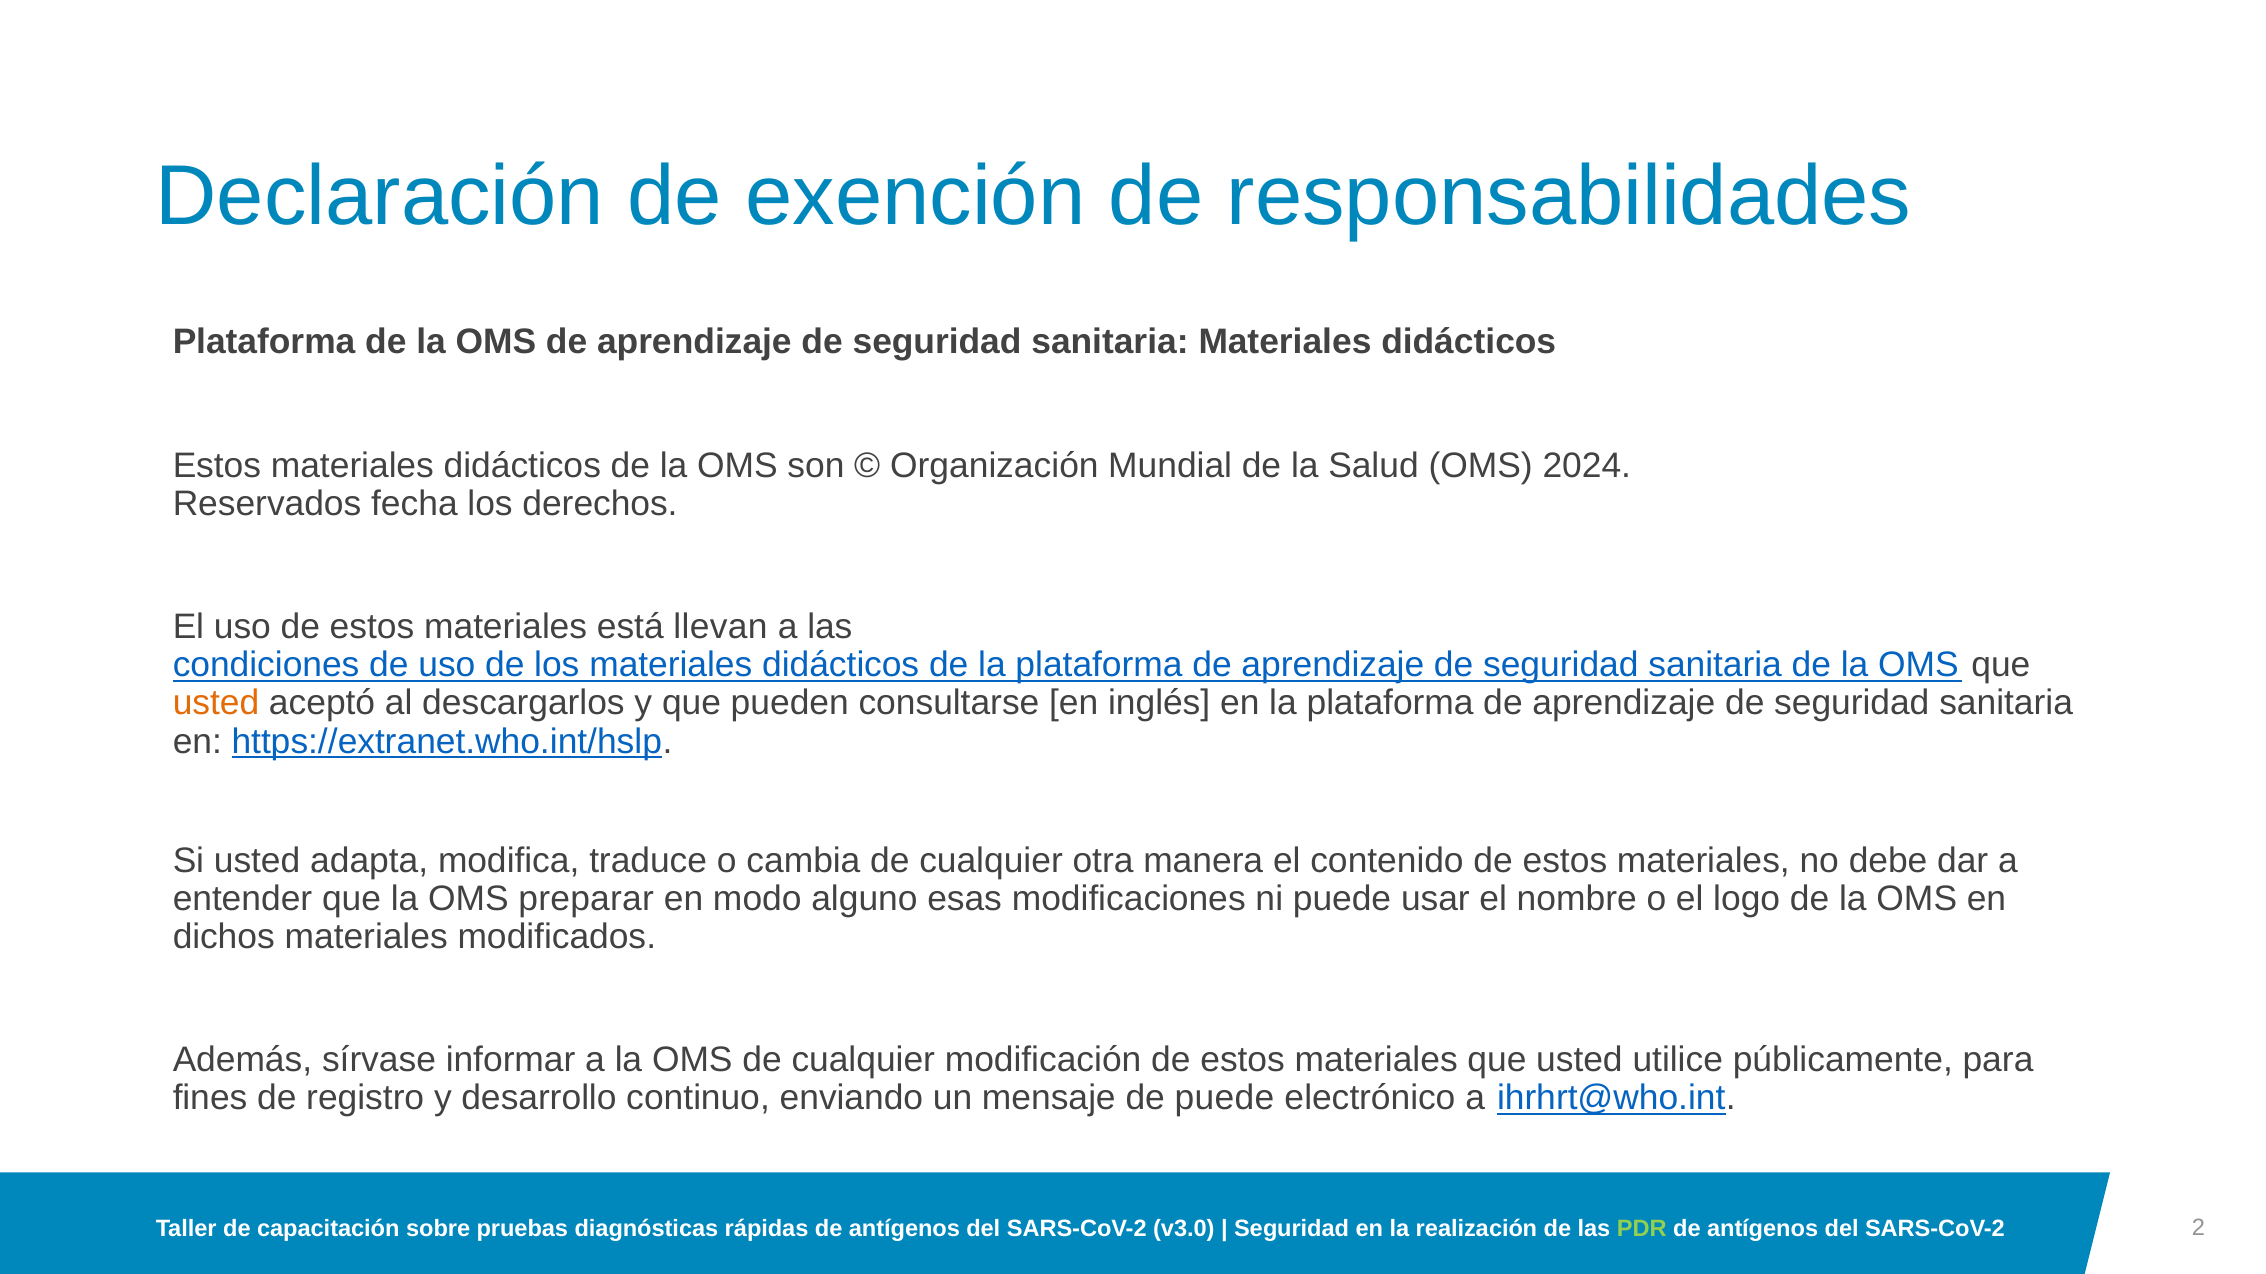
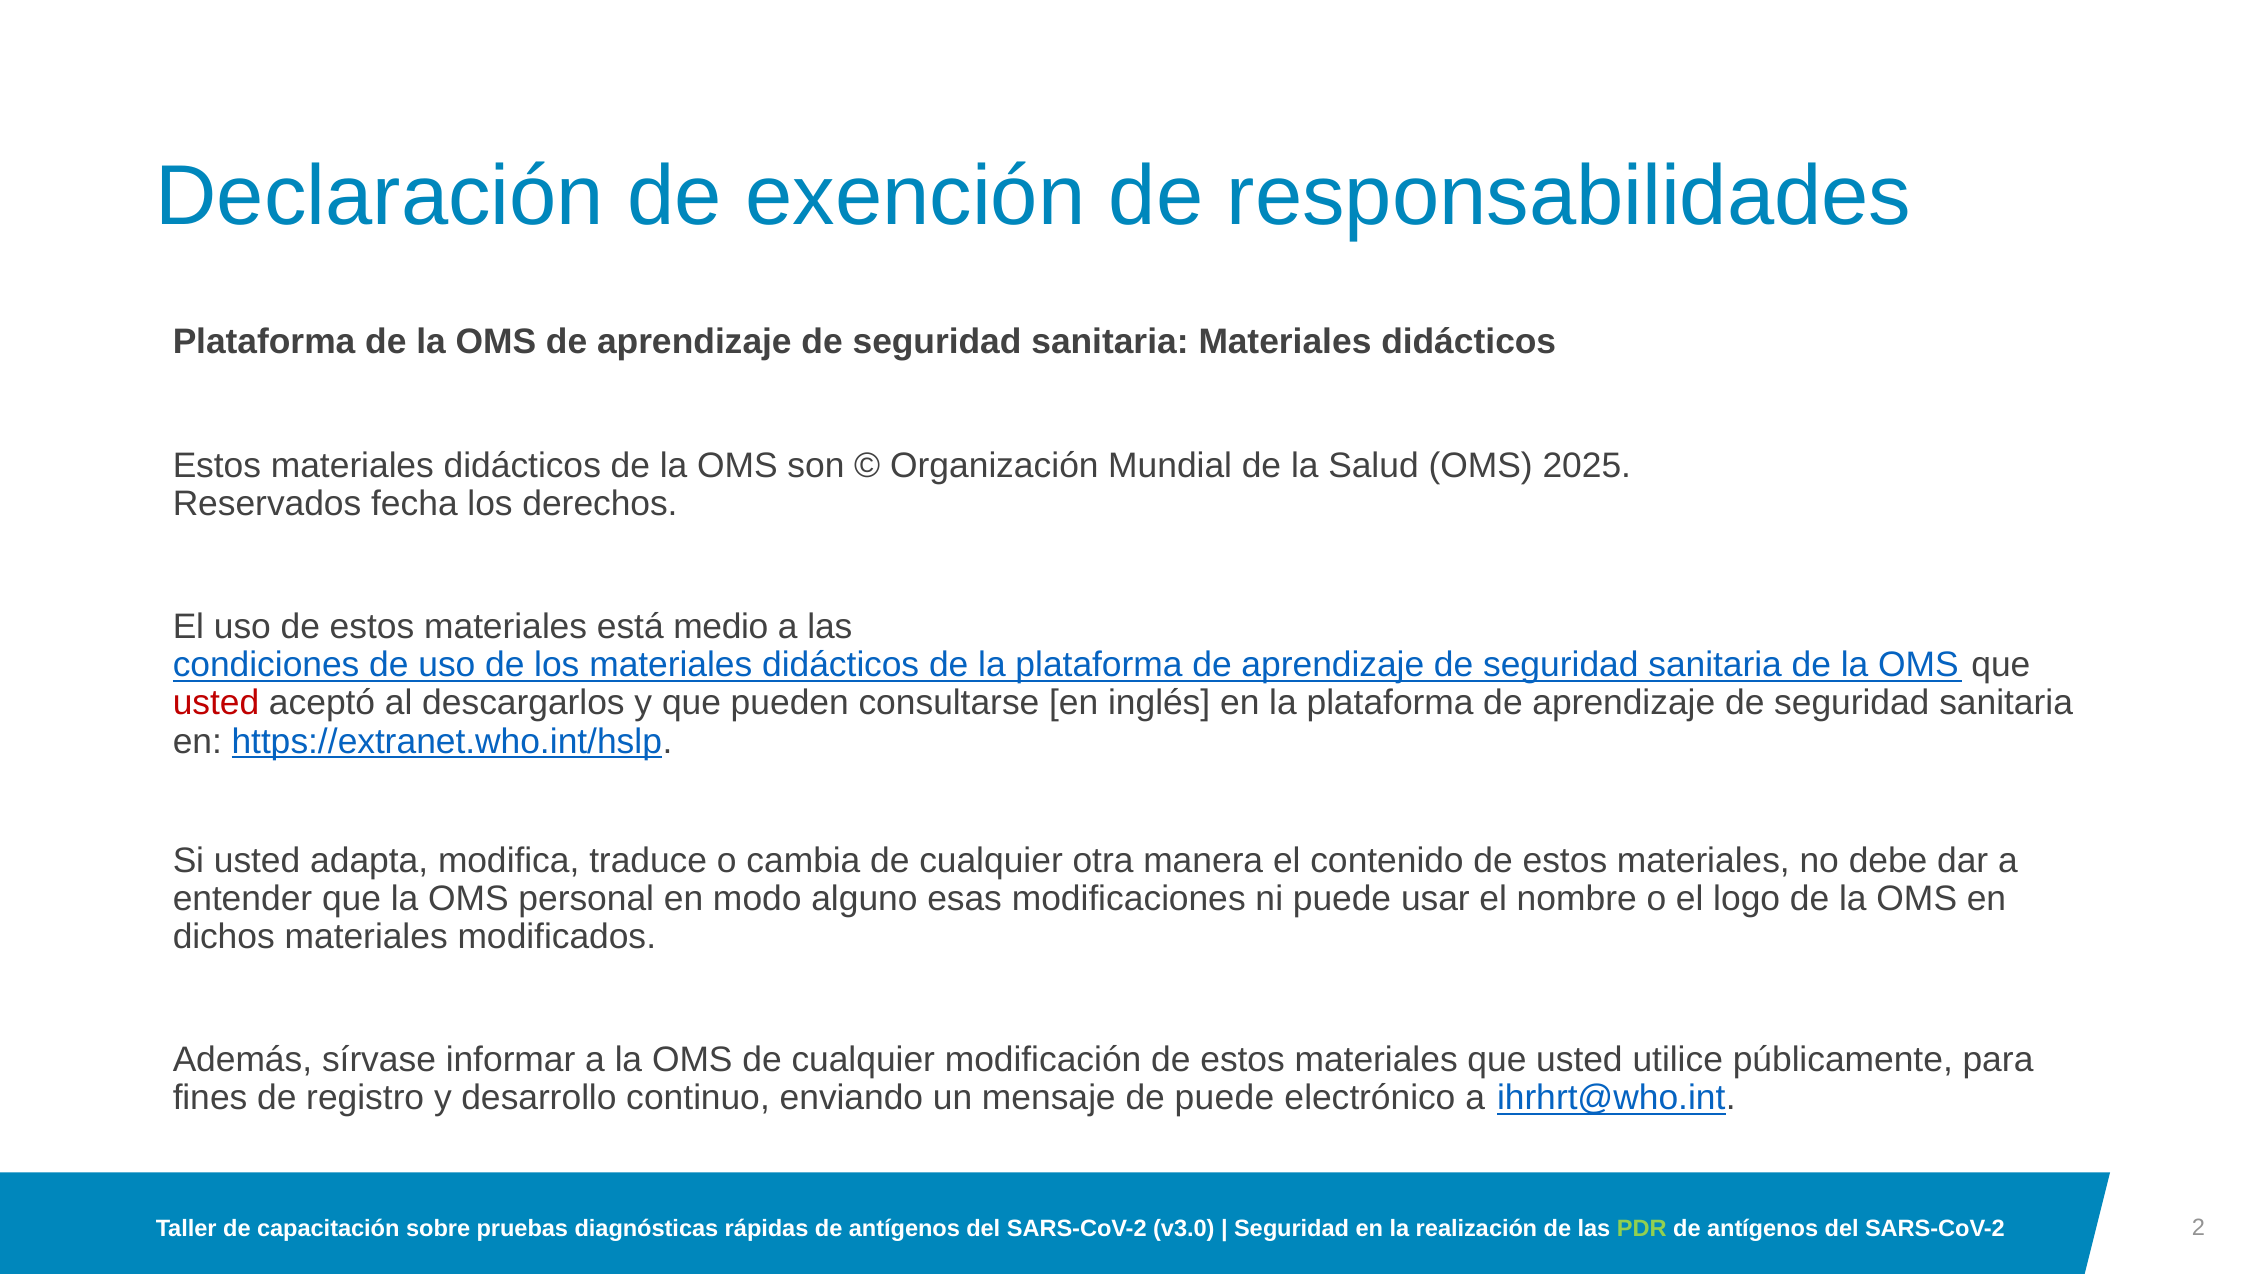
2024: 2024 -> 2025 (1587, 466)
llevan: llevan -> medio (721, 627)
usted colour: orange -> red (216, 704)
preparar: preparar -> personal (586, 899)
